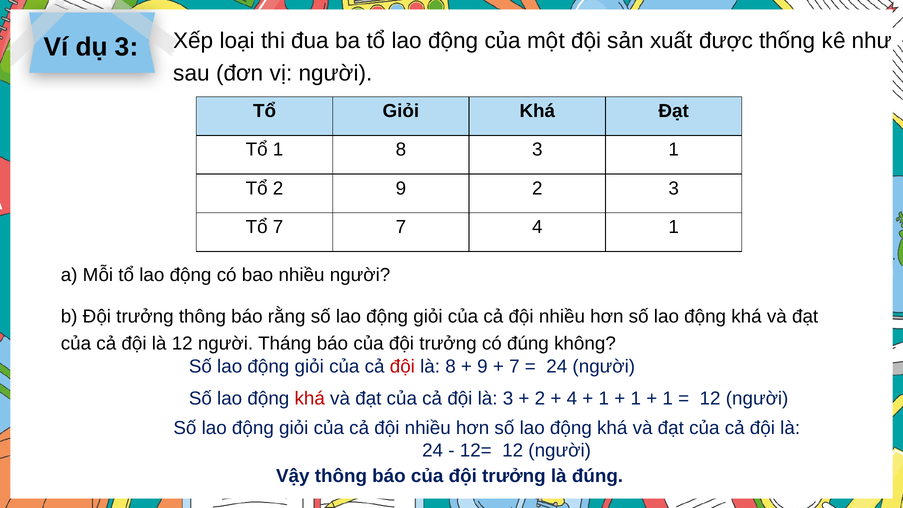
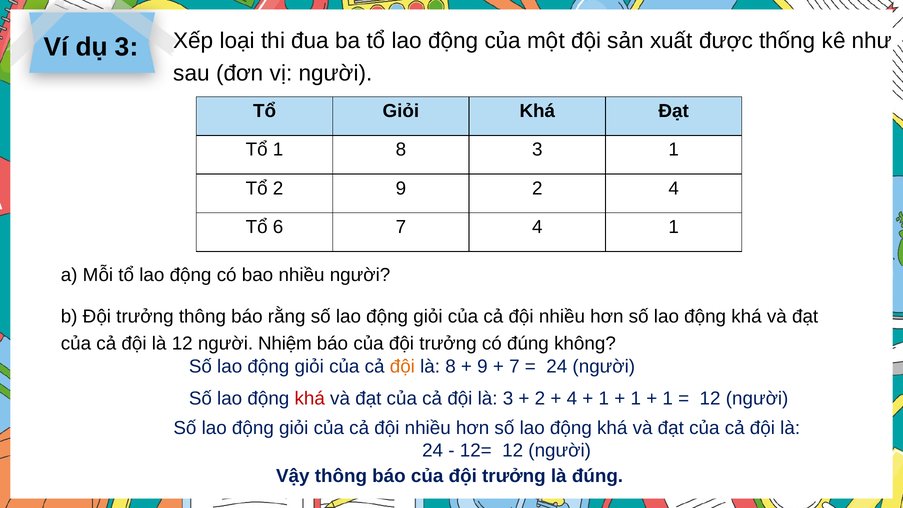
2 3: 3 -> 4 (674, 188)
Tổ 7: 7 -> 6 (278, 227)
Tháng: Tháng -> Nhiệm (285, 344)
đội colour: red -> orange (402, 366)
